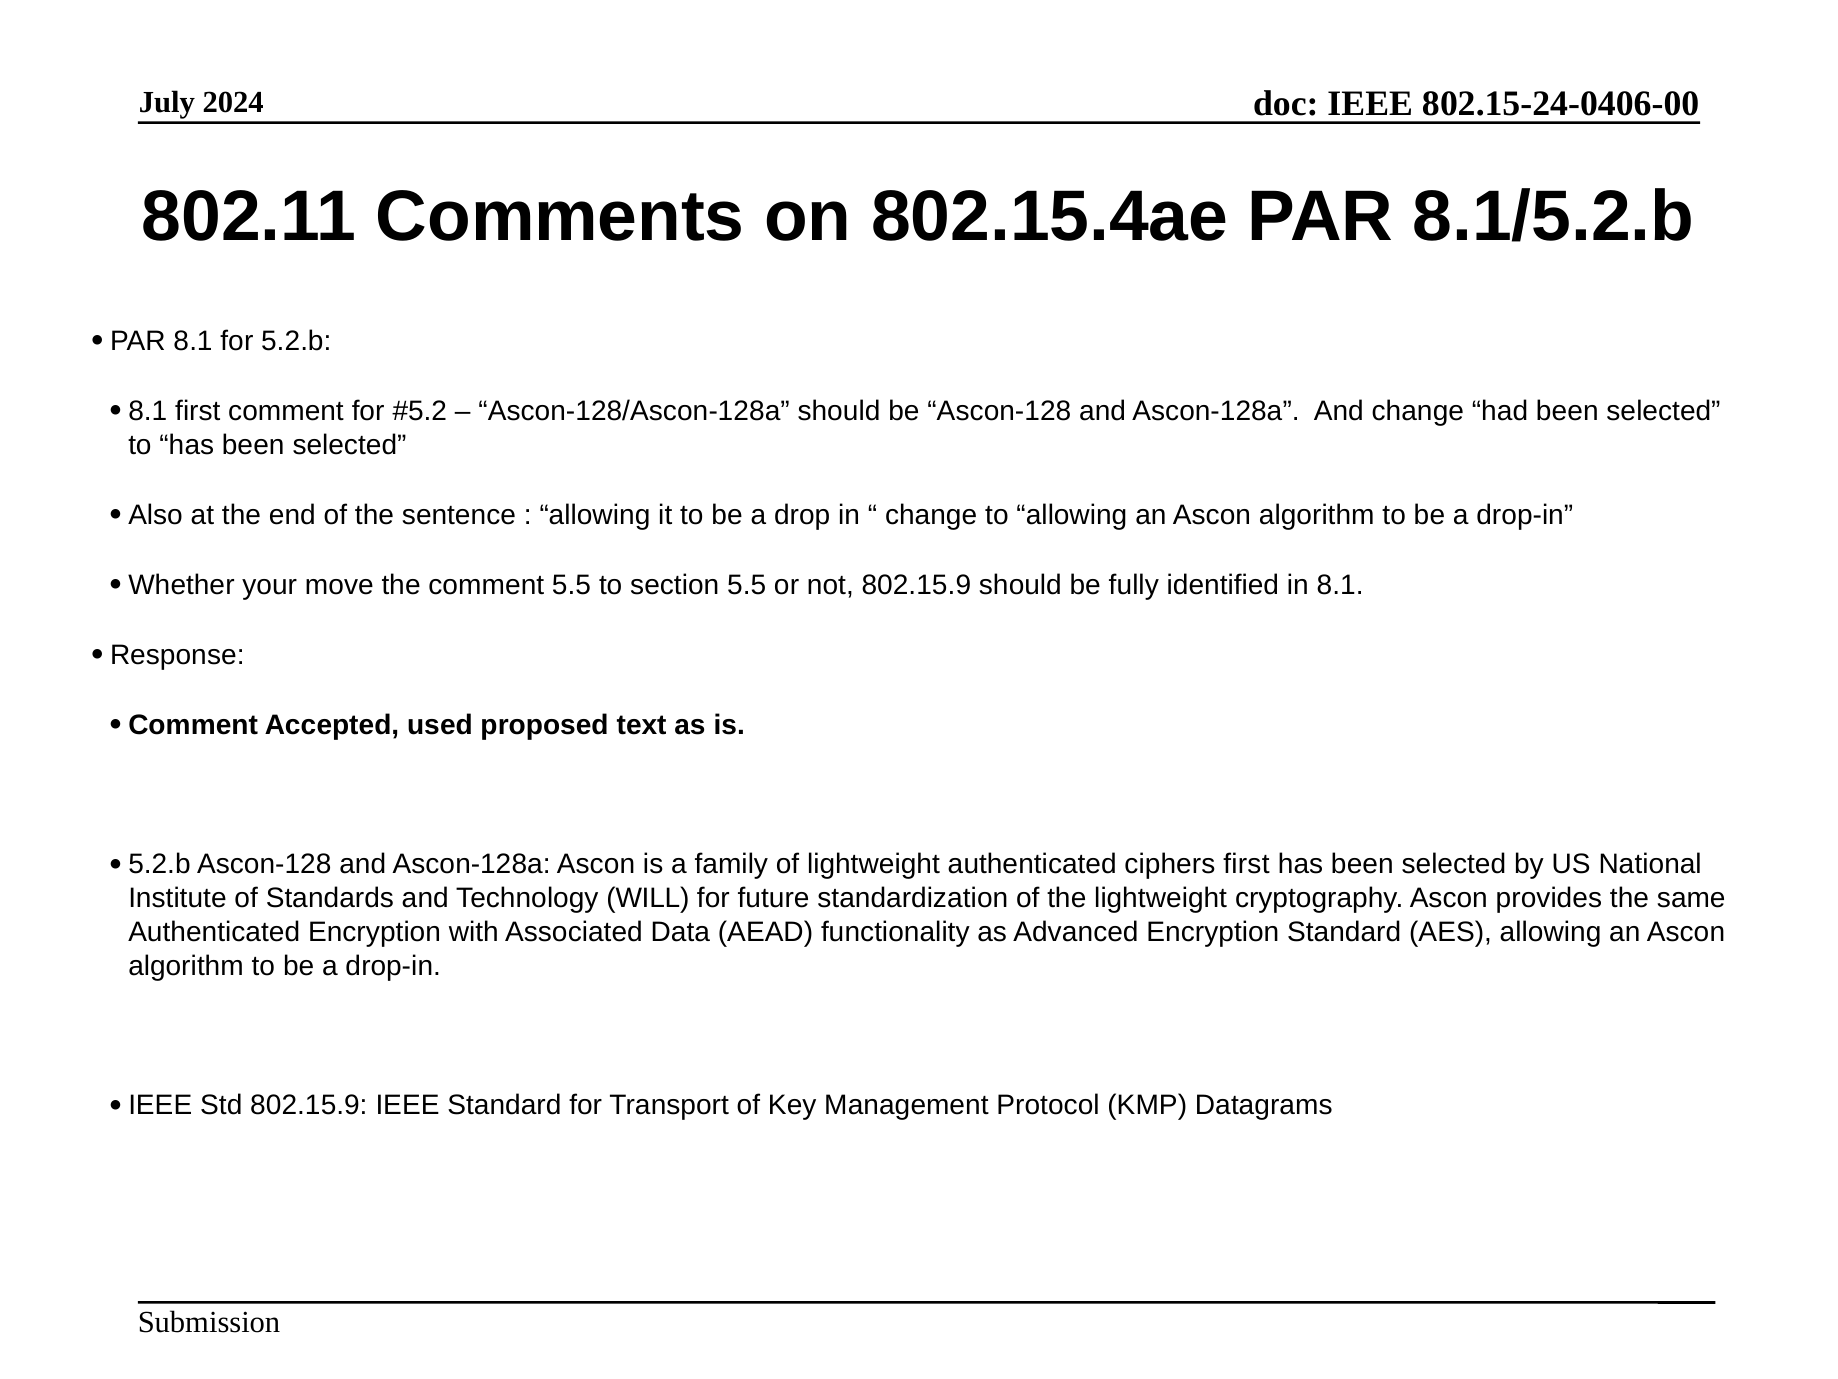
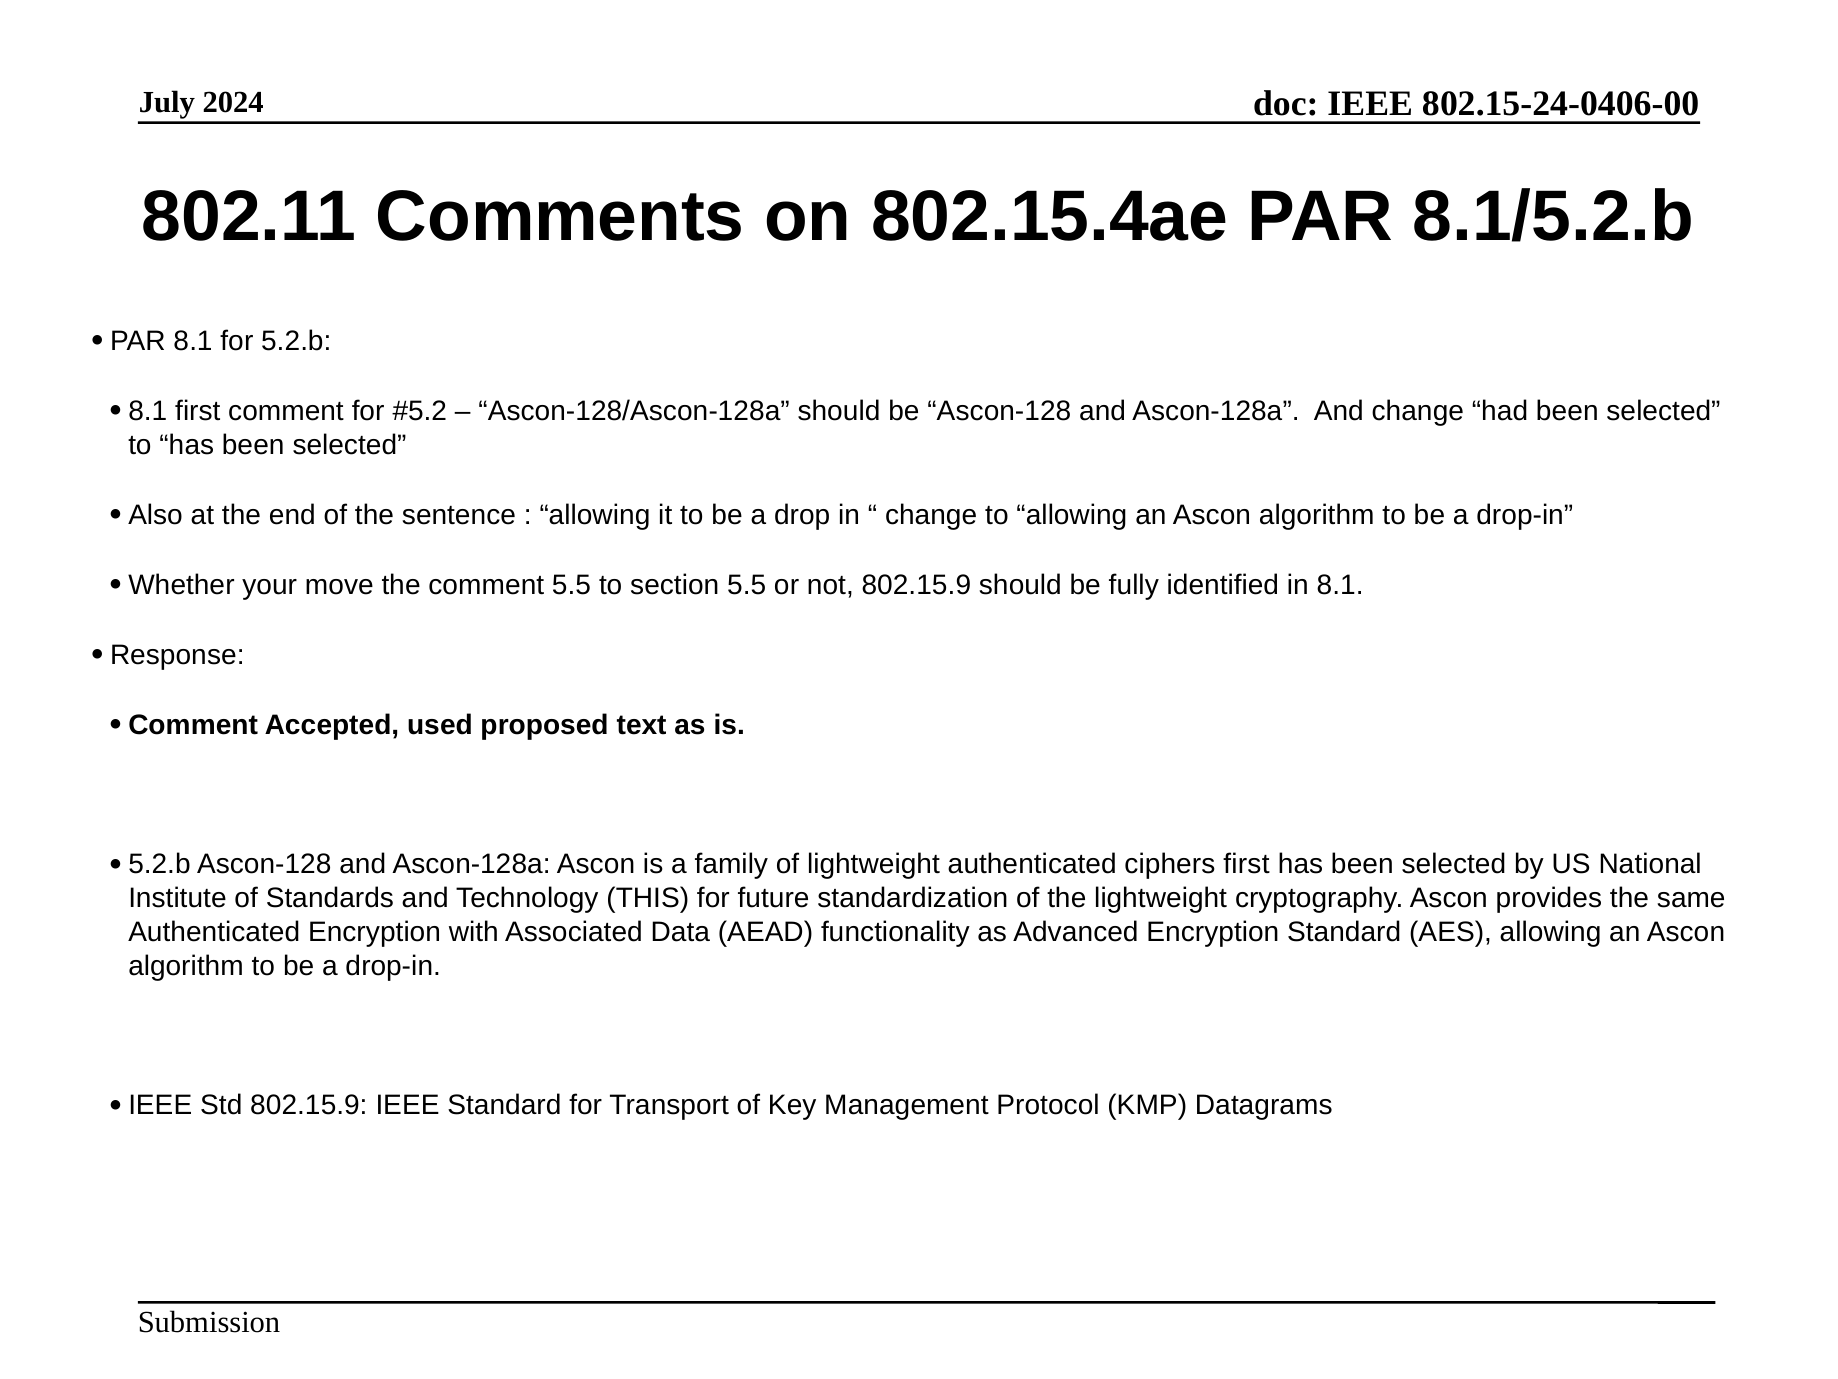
WILL: WILL -> THIS (648, 898)
